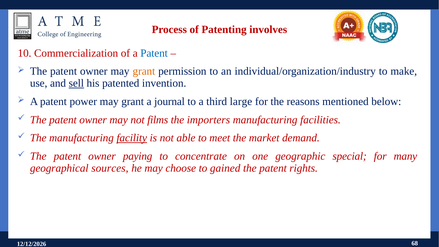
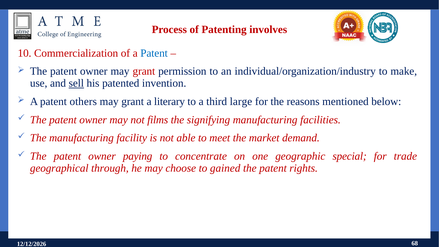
grant colour: orange -> red (144, 71)
power: power -> others (83, 101)
journal: journal -> literary (170, 101)
importers: importers -> signifying (209, 120)
facility underline: present -> none (132, 138)
many: many -> trade (405, 156)
sources: sources -> through (110, 168)
